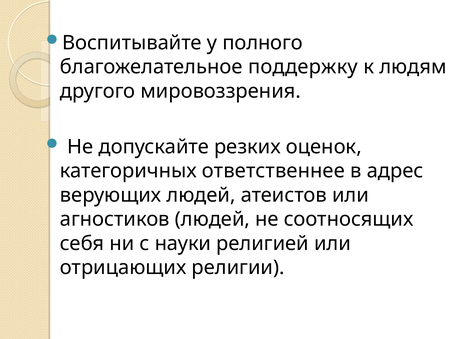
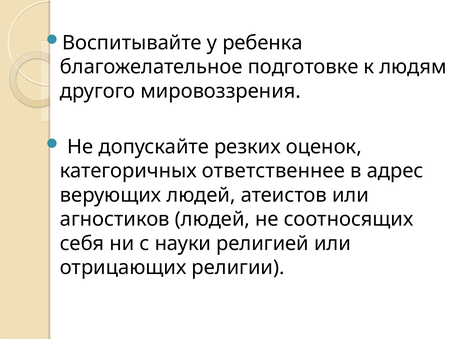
полного: полного -> ребенка (263, 43)
поддержку: поддержку -> подготовке (303, 67)
